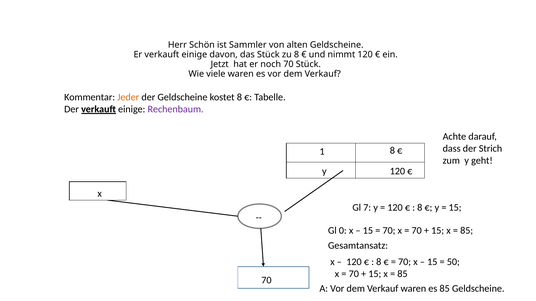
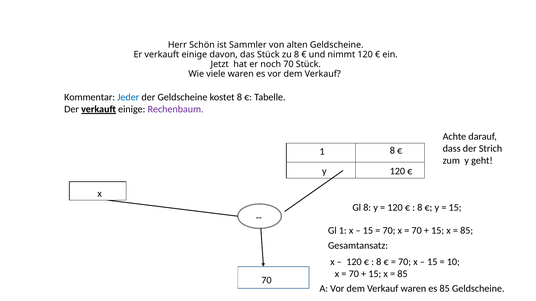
Jeder colour: orange -> blue (128, 97)
Gl 7: 7 -> 8 (367, 208)
Gl 0: 0 -> 1 (343, 231)
50: 50 -> 10 (453, 262)
